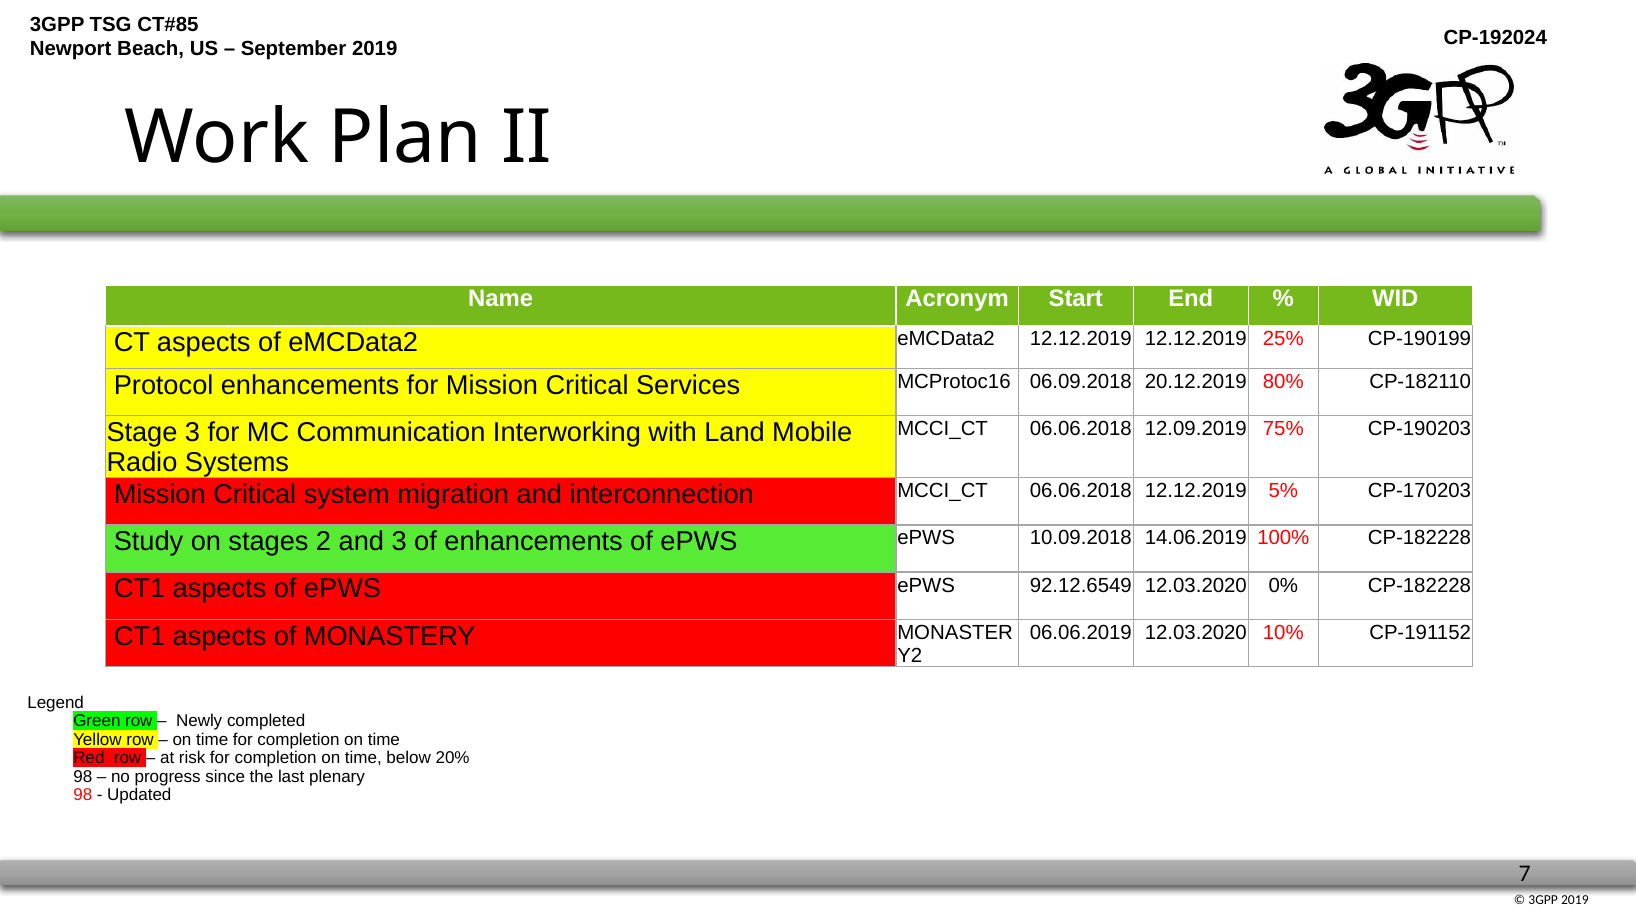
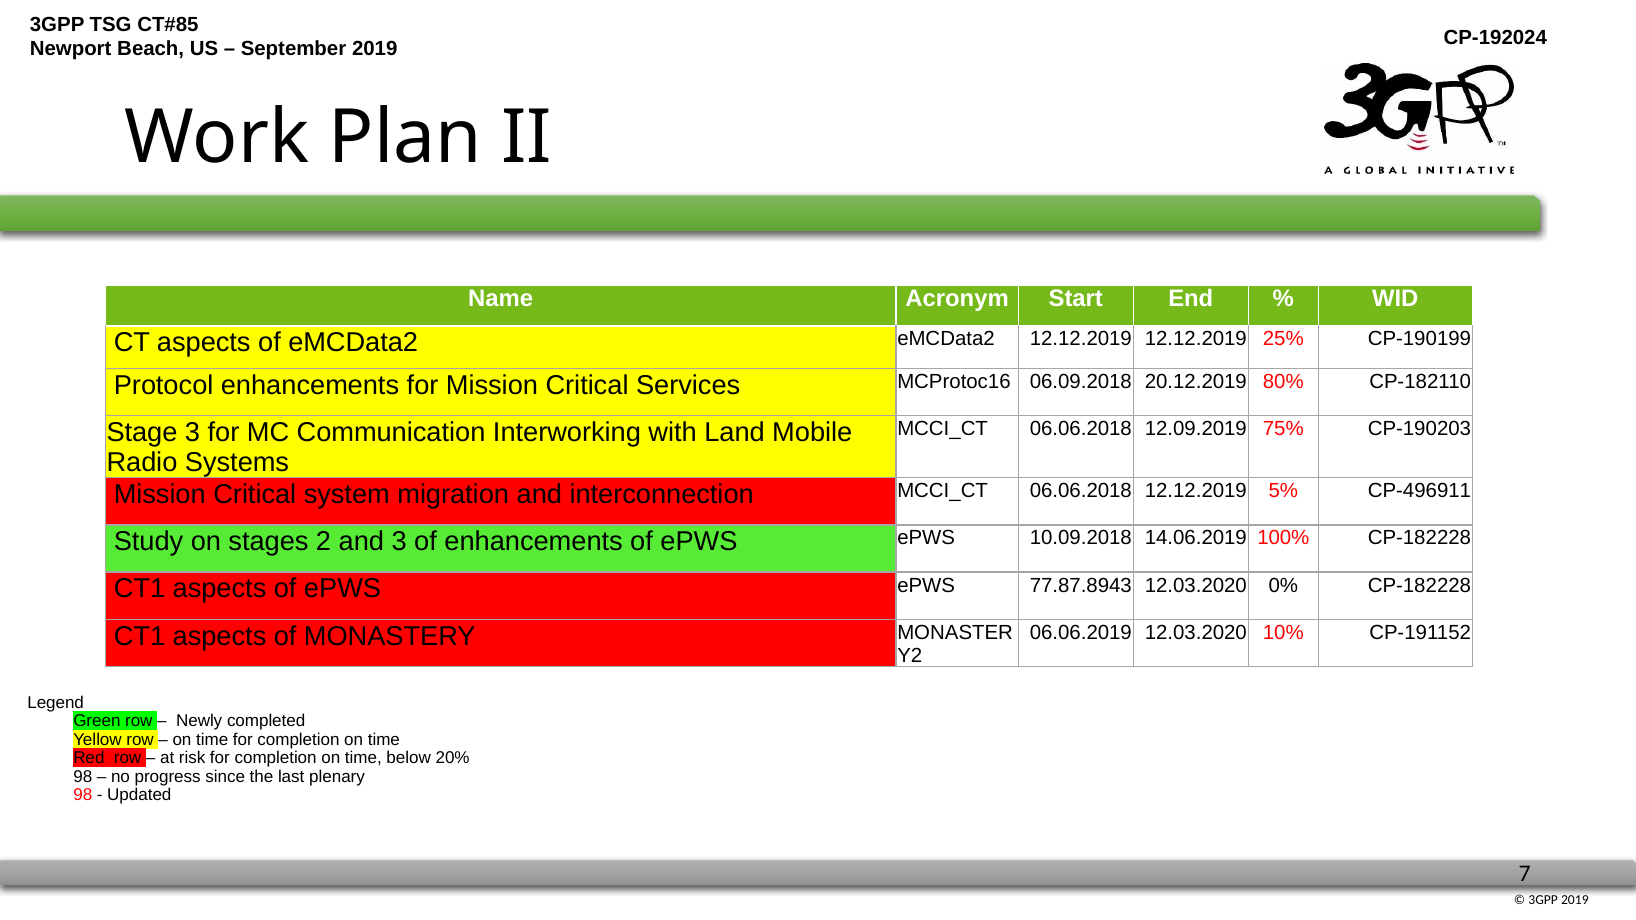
CP-170203: CP-170203 -> CP-496911 (1419, 491)
92.12.6549: 92.12.6549 -> 77.87.8943 (1081, 585)
